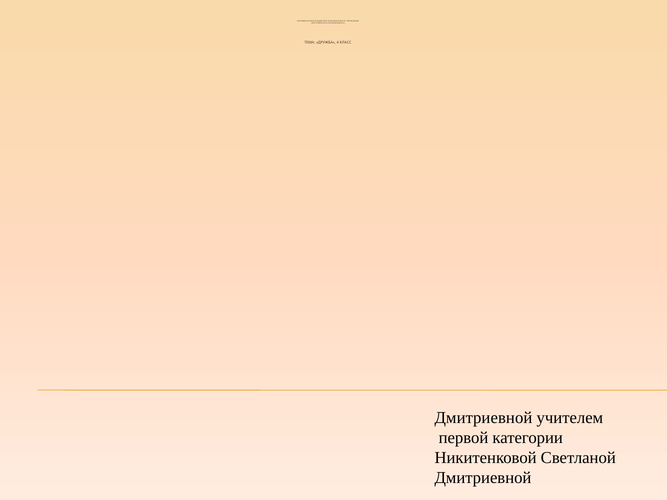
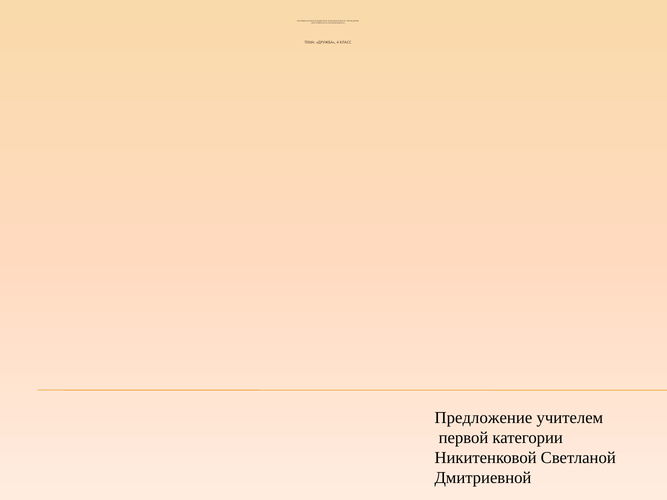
Дмитриевной: Дмитриевной -> Предложение (483, 418)
